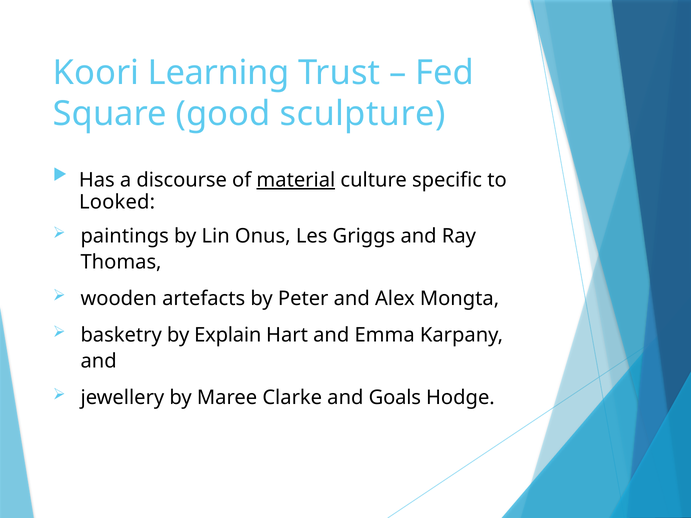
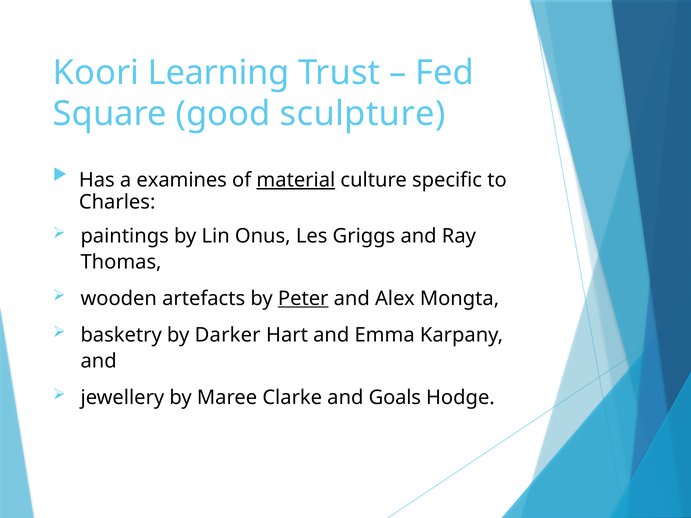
discourse: discourse -> examines (182, 180)
Looked: Looked -> Charles (117, 202)
Peter underline: none -> present (303, 299)
Explain: Explain -> Darker (228, 335)
